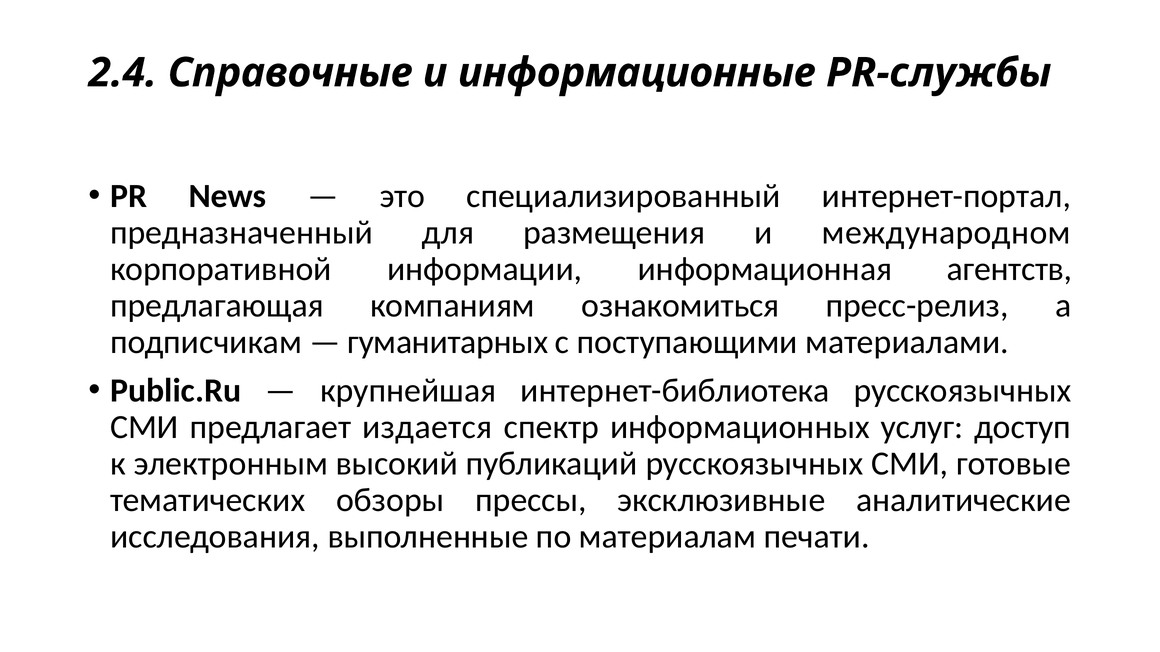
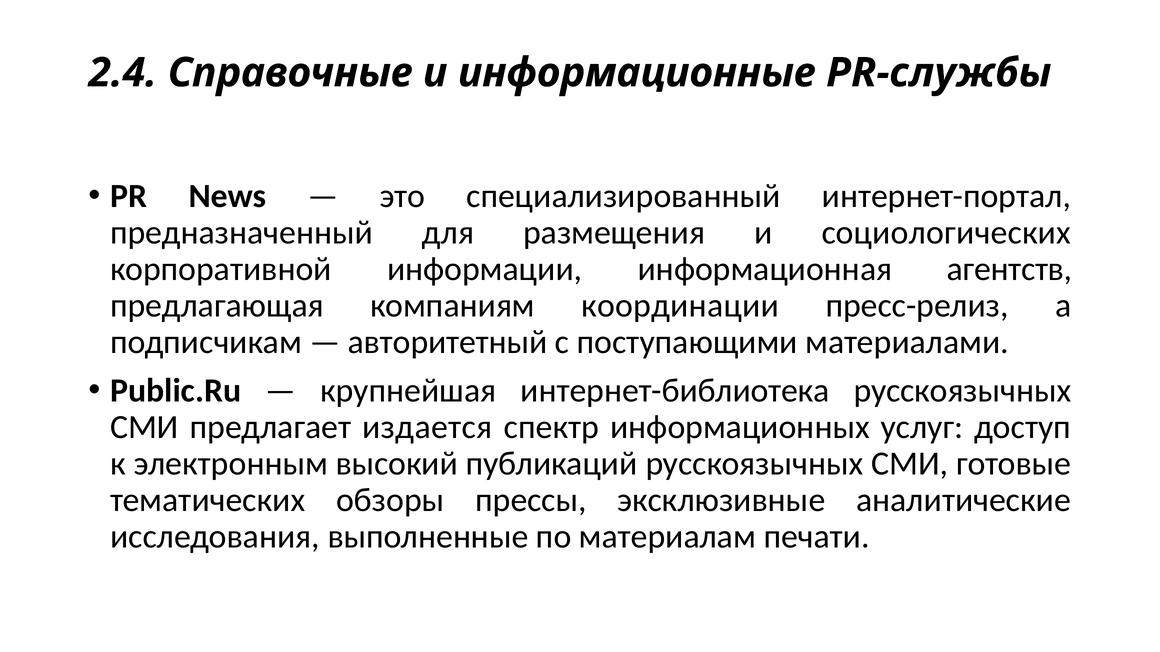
международном: международном -> социологических (946, 233)
ознакомиться: ознакомиться -> координации (680, 306)
гуманитарных: гуманитарных -> авторитетный (448, 342)
